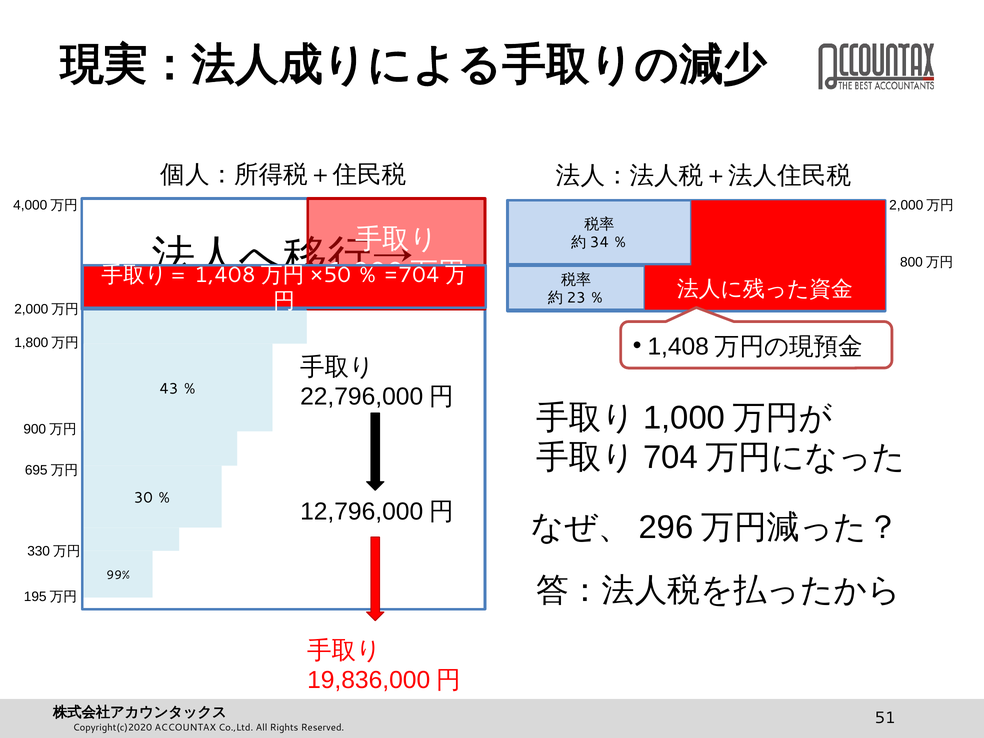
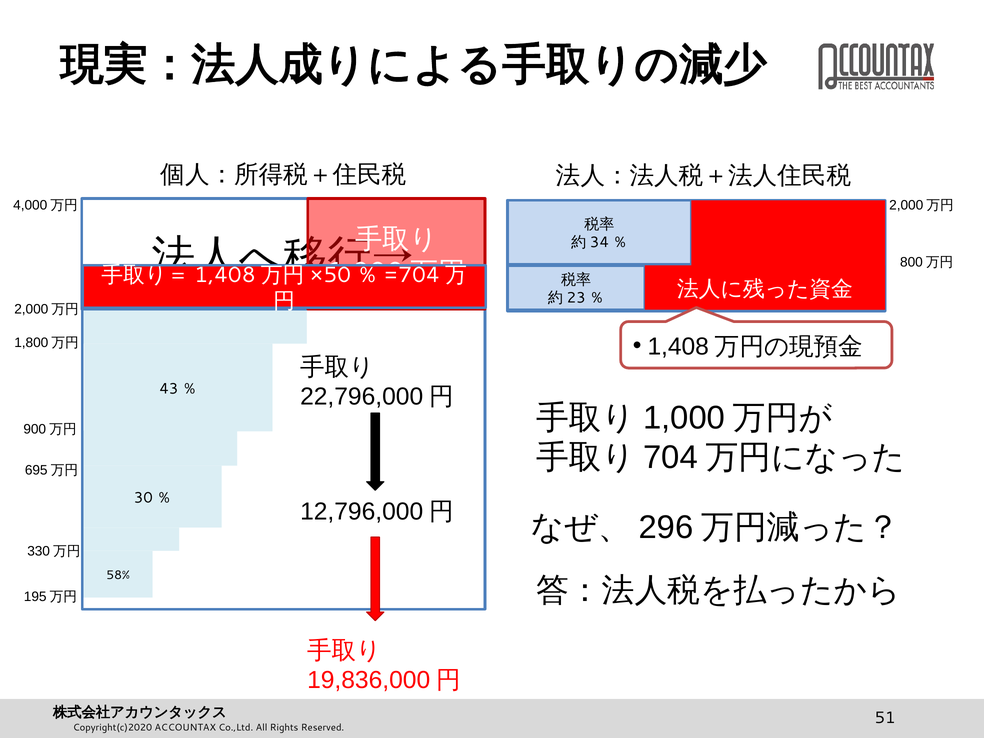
99%: 99% -> 58% (118, 575)
